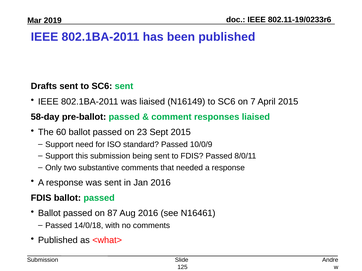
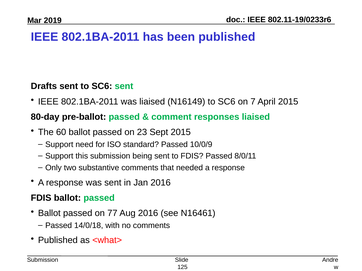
58-day: 58-day -> 80-day (45, 117)
87: 87 -> 77 (112, 214)
